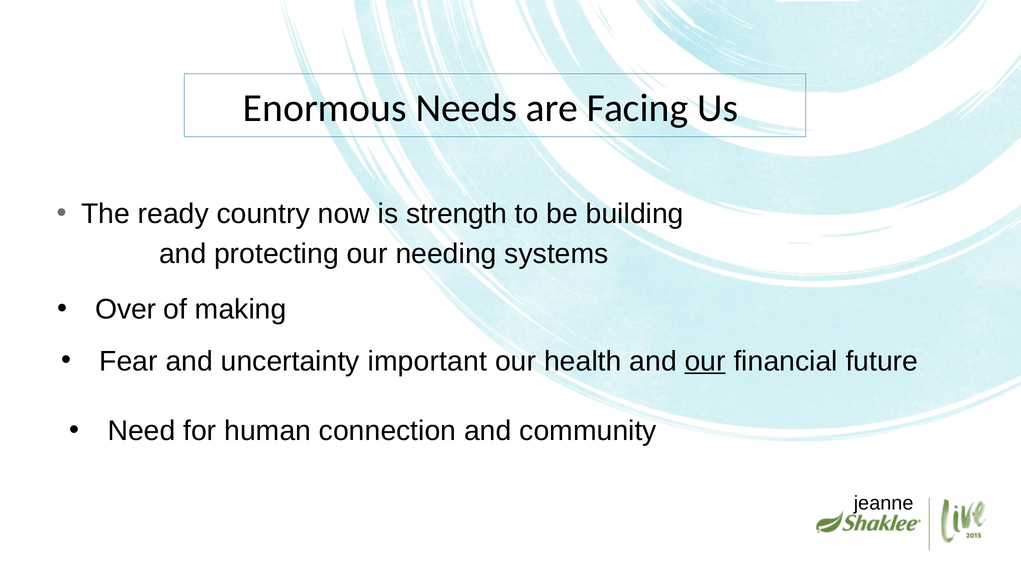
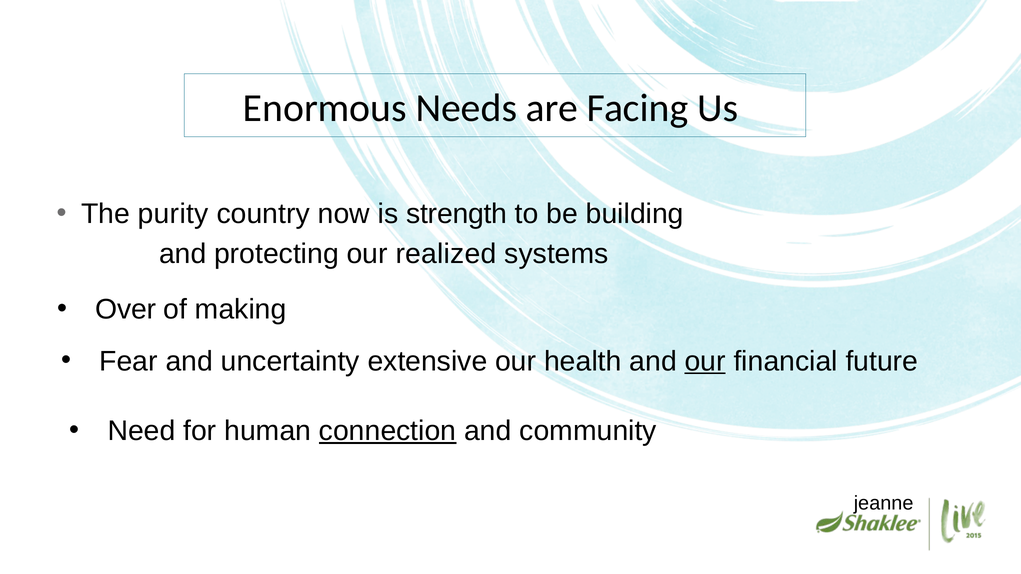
ready: ready -> purity (173, 214)
needing: needing -> realized (446, 254)
important: important -> extensive (427, 361)
connection underline: none -> present (388, 431)
